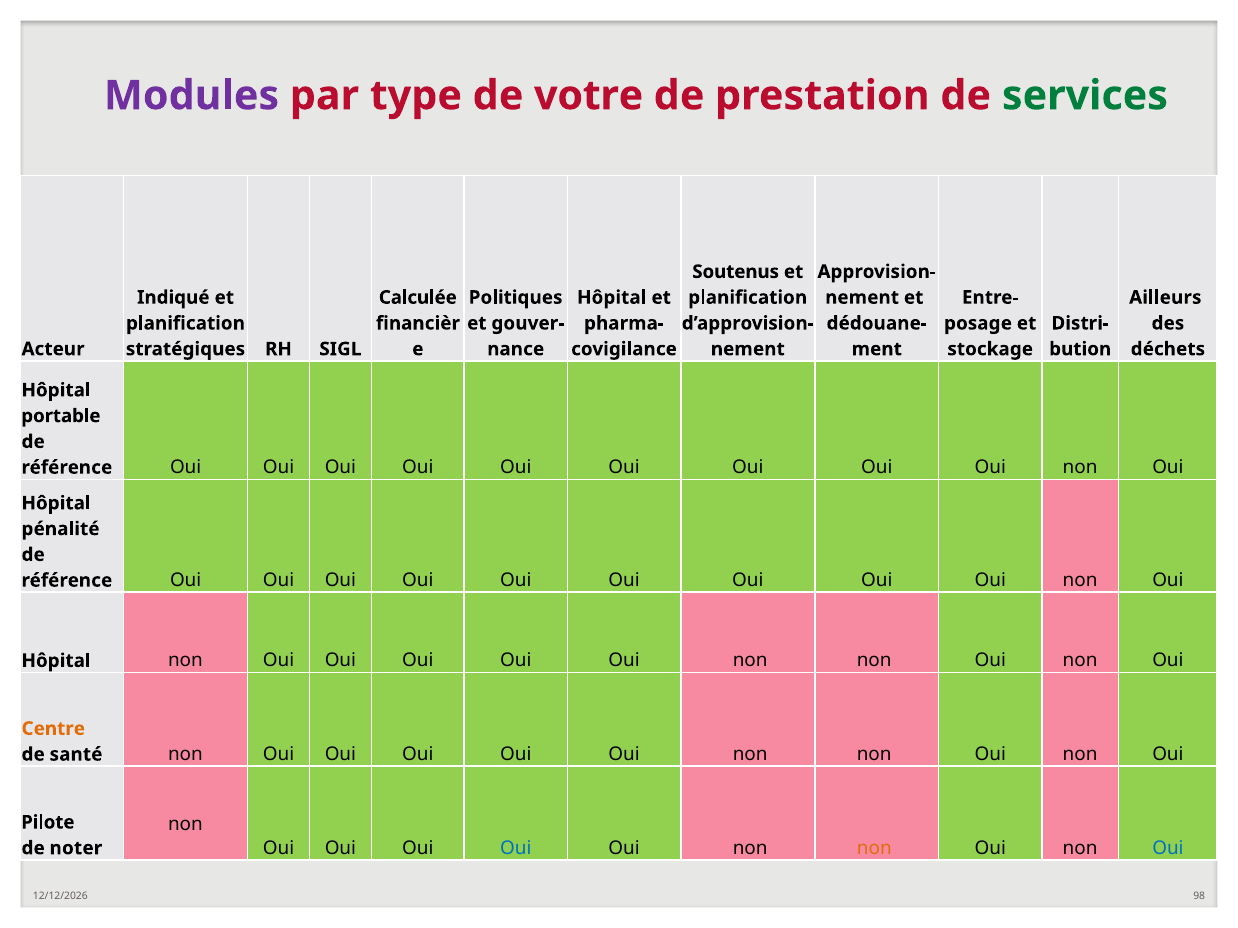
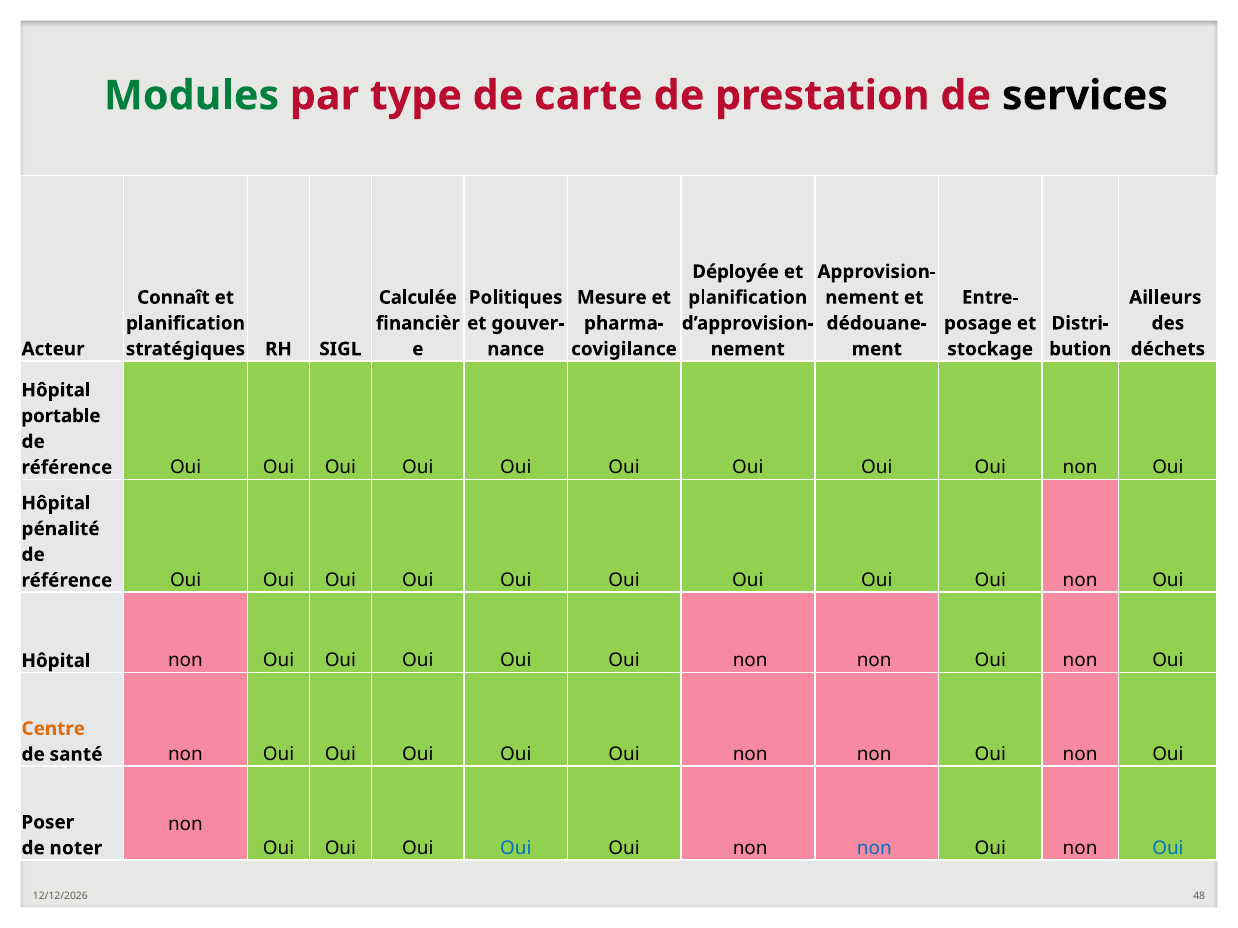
Modules colour: purple -> green (192, 96)
votre: votre -> carte (588, 96)
services colour: green -> black (1085, 96)
Soutenus: Soutenus -> Déployée (736, 272)
Indiqué: Indiqué -> Connaît (173, 298)
Hôpital: Hôpital -> Mesure (612, 298)
Pilote: Pilote -> Poser (48, 823)
non colour: orange -> blue (874, 849)
98: 98 -> 48 (1199, 896)
